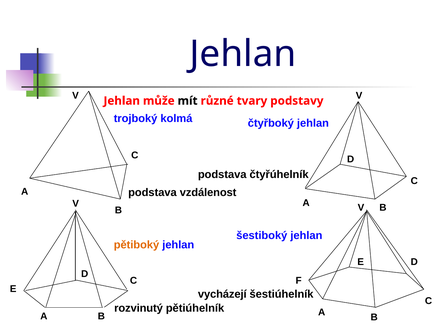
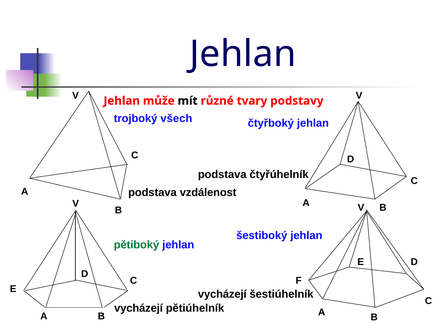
kolmá: kolmá -> všech (176, 119)
pětiboký colour: orange -> green (136, 245)
rozvinutý: rozvinutý -> vycházejí (139, 308)
